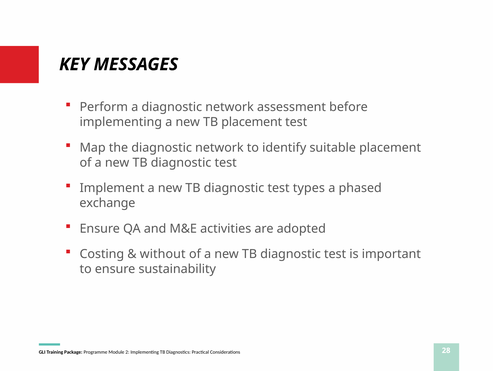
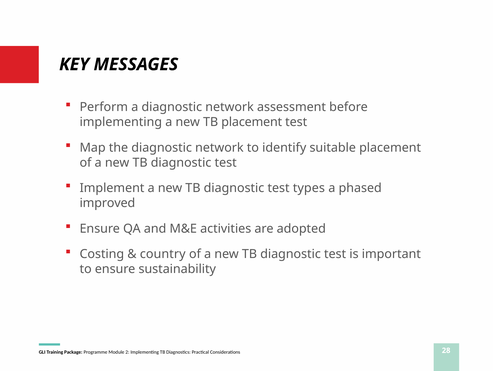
exchange: exchange -> improved (107, 203)
without: without -> country (163, 254)
